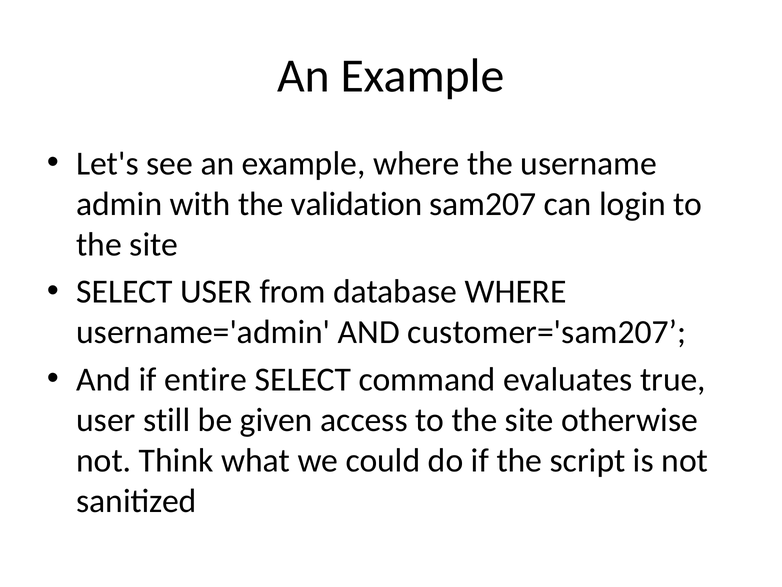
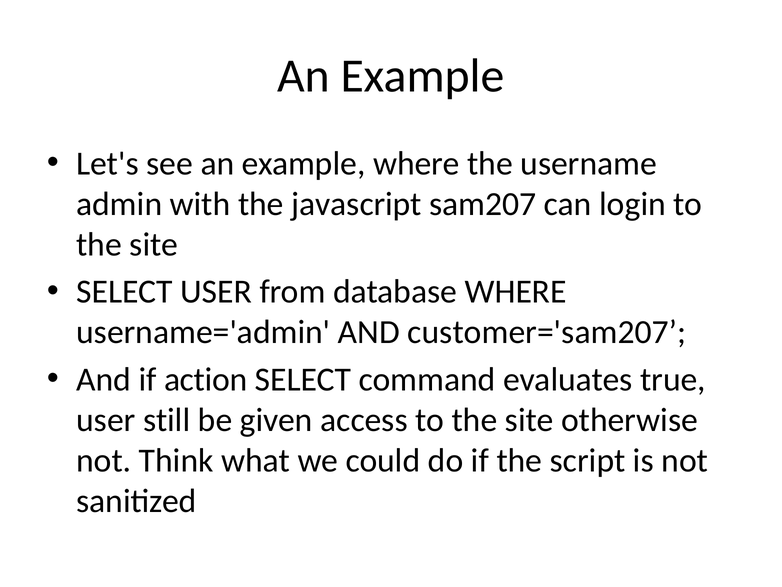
validation: validation -> javascript (356, 204)
entire: entire -> action (206, 379)
